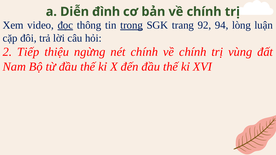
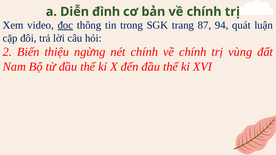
trong underline: present -> none (132, 25)
92: 92 -> 87 (204, 25)
lòng: lòng -> quát (241, 25)
Tiếp: Tiếp -> Biến (28, 52)
